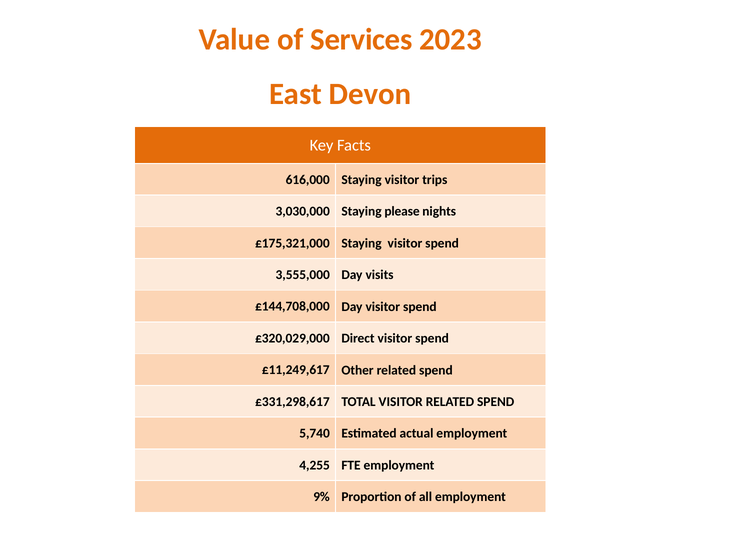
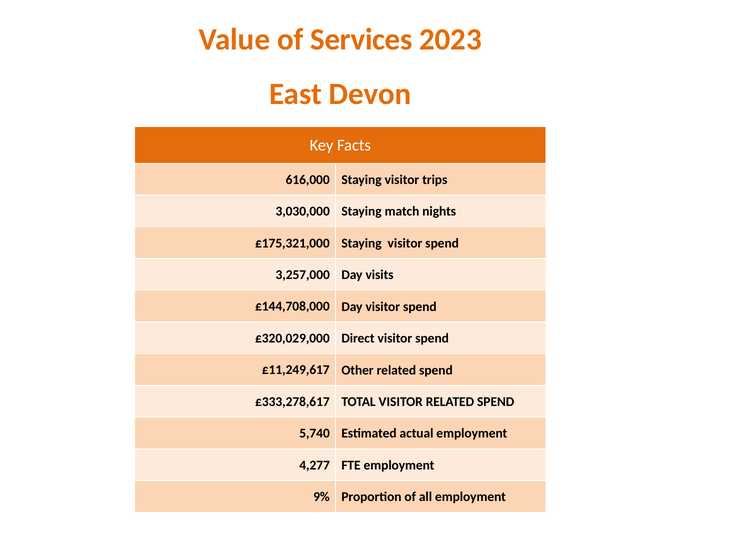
please: please -> match (402, 211)
3,555,000: 3,555,000 -> 3,257,000 (303, 275)
£331,298,617: £331,298,617 -> £333,278,617 (292, 401)
4,255: 4,255 -> 4,277 (315, 465)
